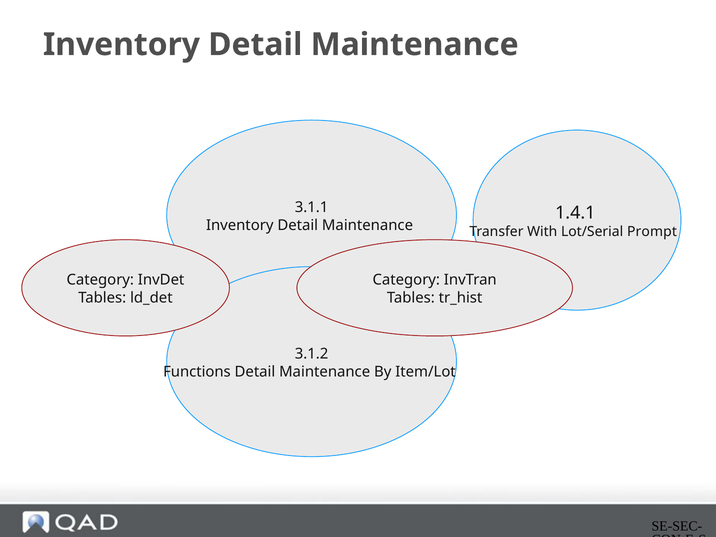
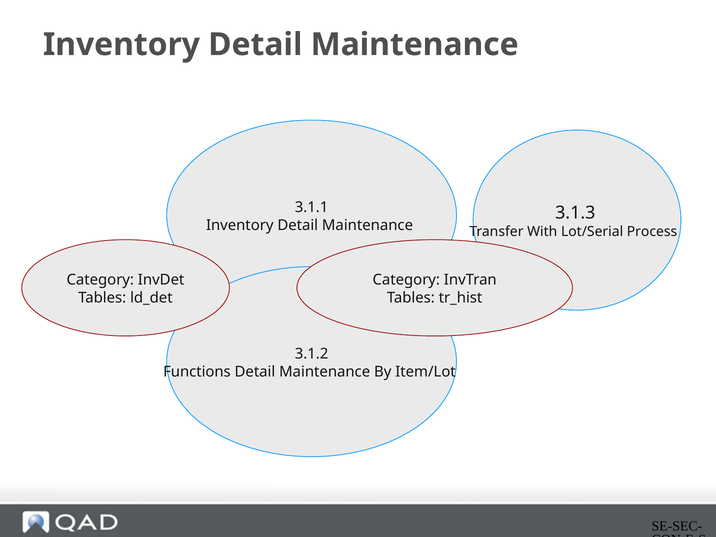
1.4.1: 1.4.1 -> 3.1.3 (575, 213)
Prompt: Prompt -> Process (652, 232)
